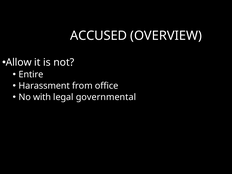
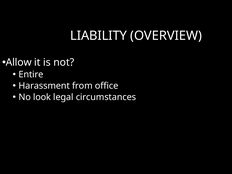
ACCUSED: ACCUSED -> LIABILITY (99, 36)
with: with -> look (42, 97)
governmental: governmental -> circumstances (106, 97)
